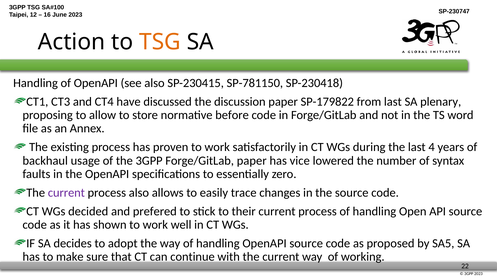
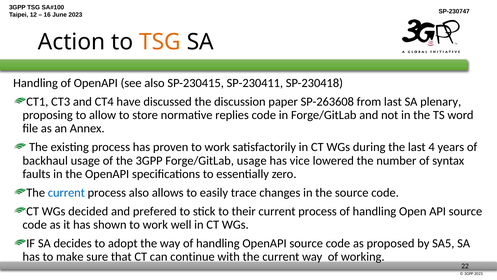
SP-781150: SP-781150 -> SP-230411 (255, 83)
SP-179822: SP-179822 -> SP-263608 (327, 102)
before: before -> replies (232, 115)
Forge/GitLab paper: paper -> usage (252, 160)
current colour: purple -> blue (66, 192)
